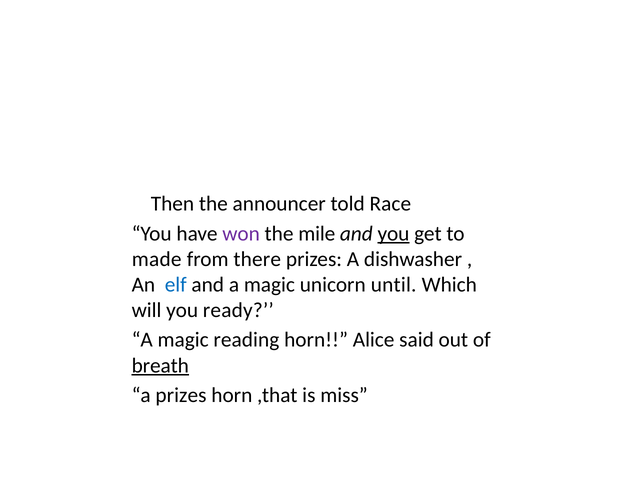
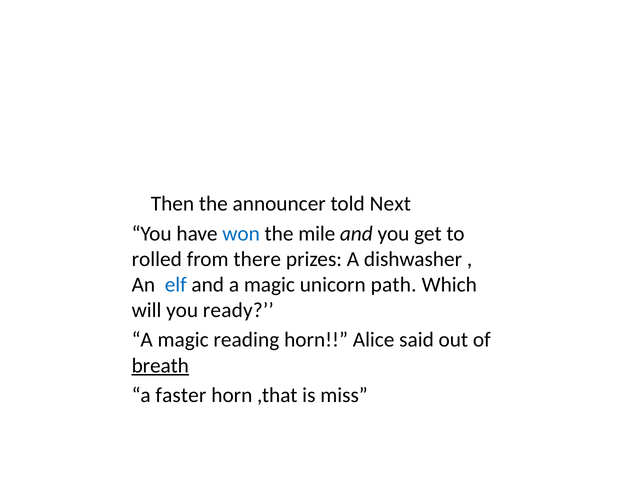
Race: Race -> Next (390, 204)
won colour: purple -> blue (241, 234)
you underline: present -> none (393, 234)
made: made -> rolled (157, 259)
until: until -> path (394, 285)
a prizes: prizes -> faster (181, 396)
